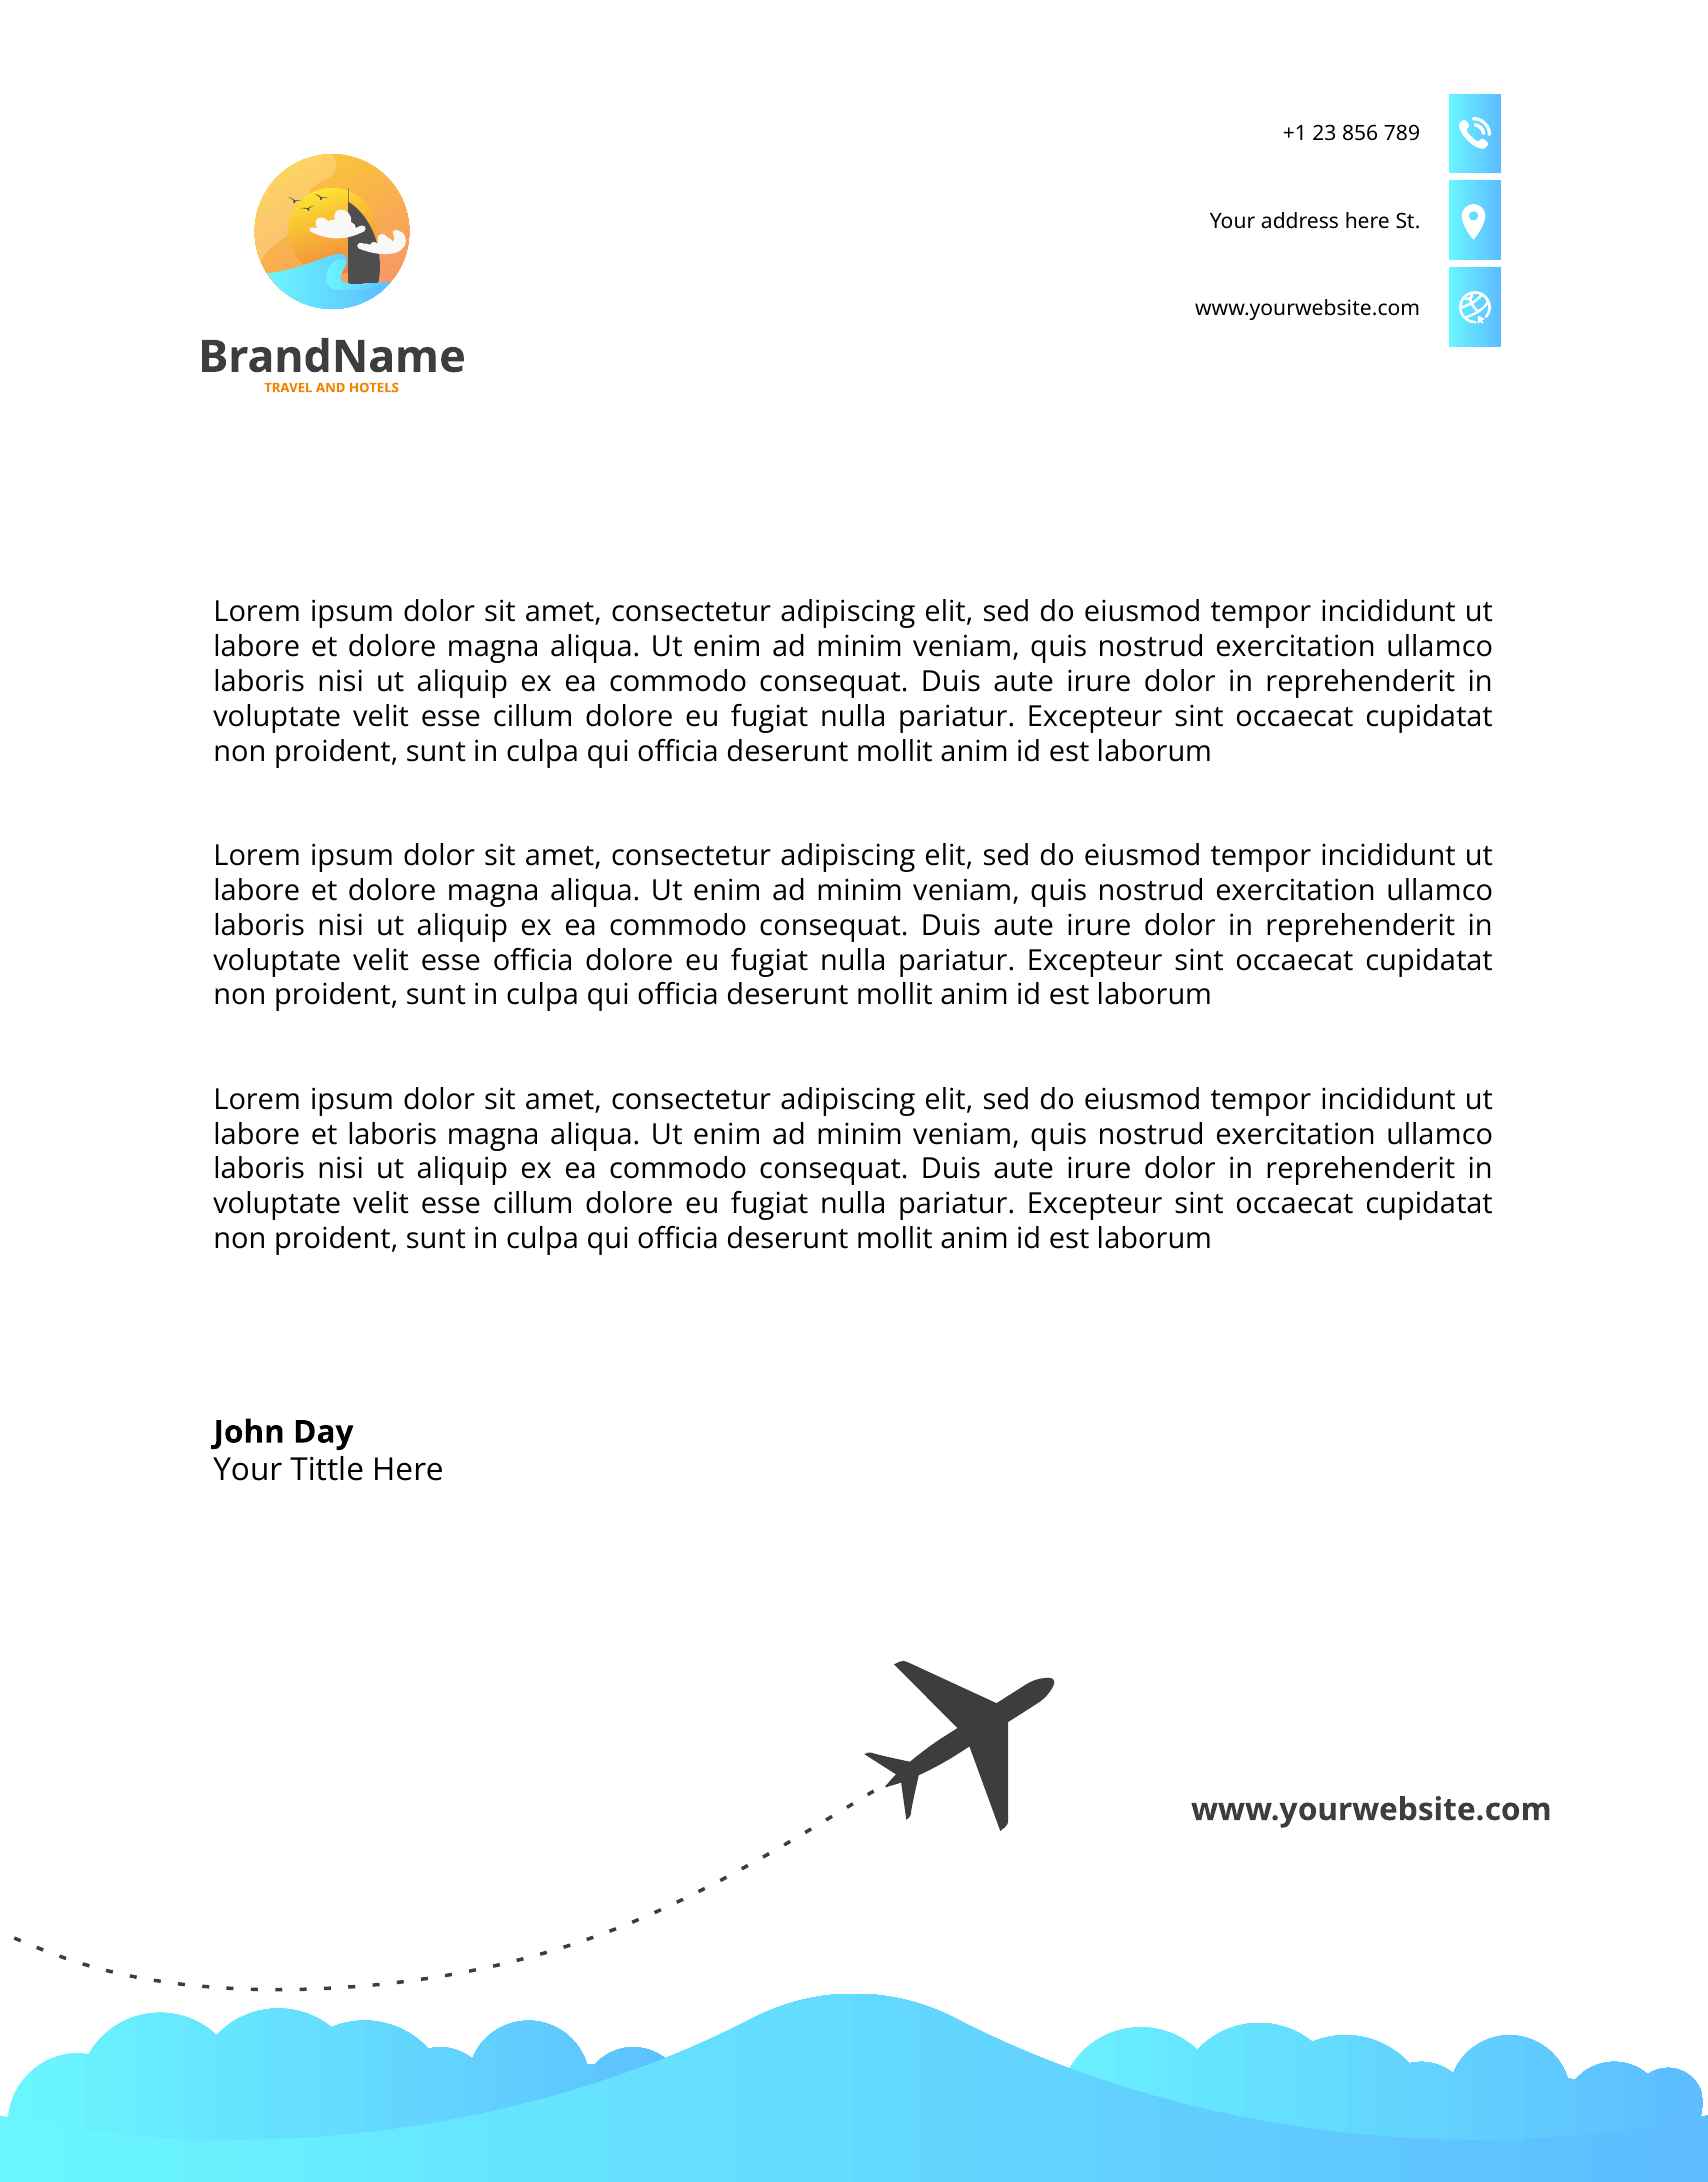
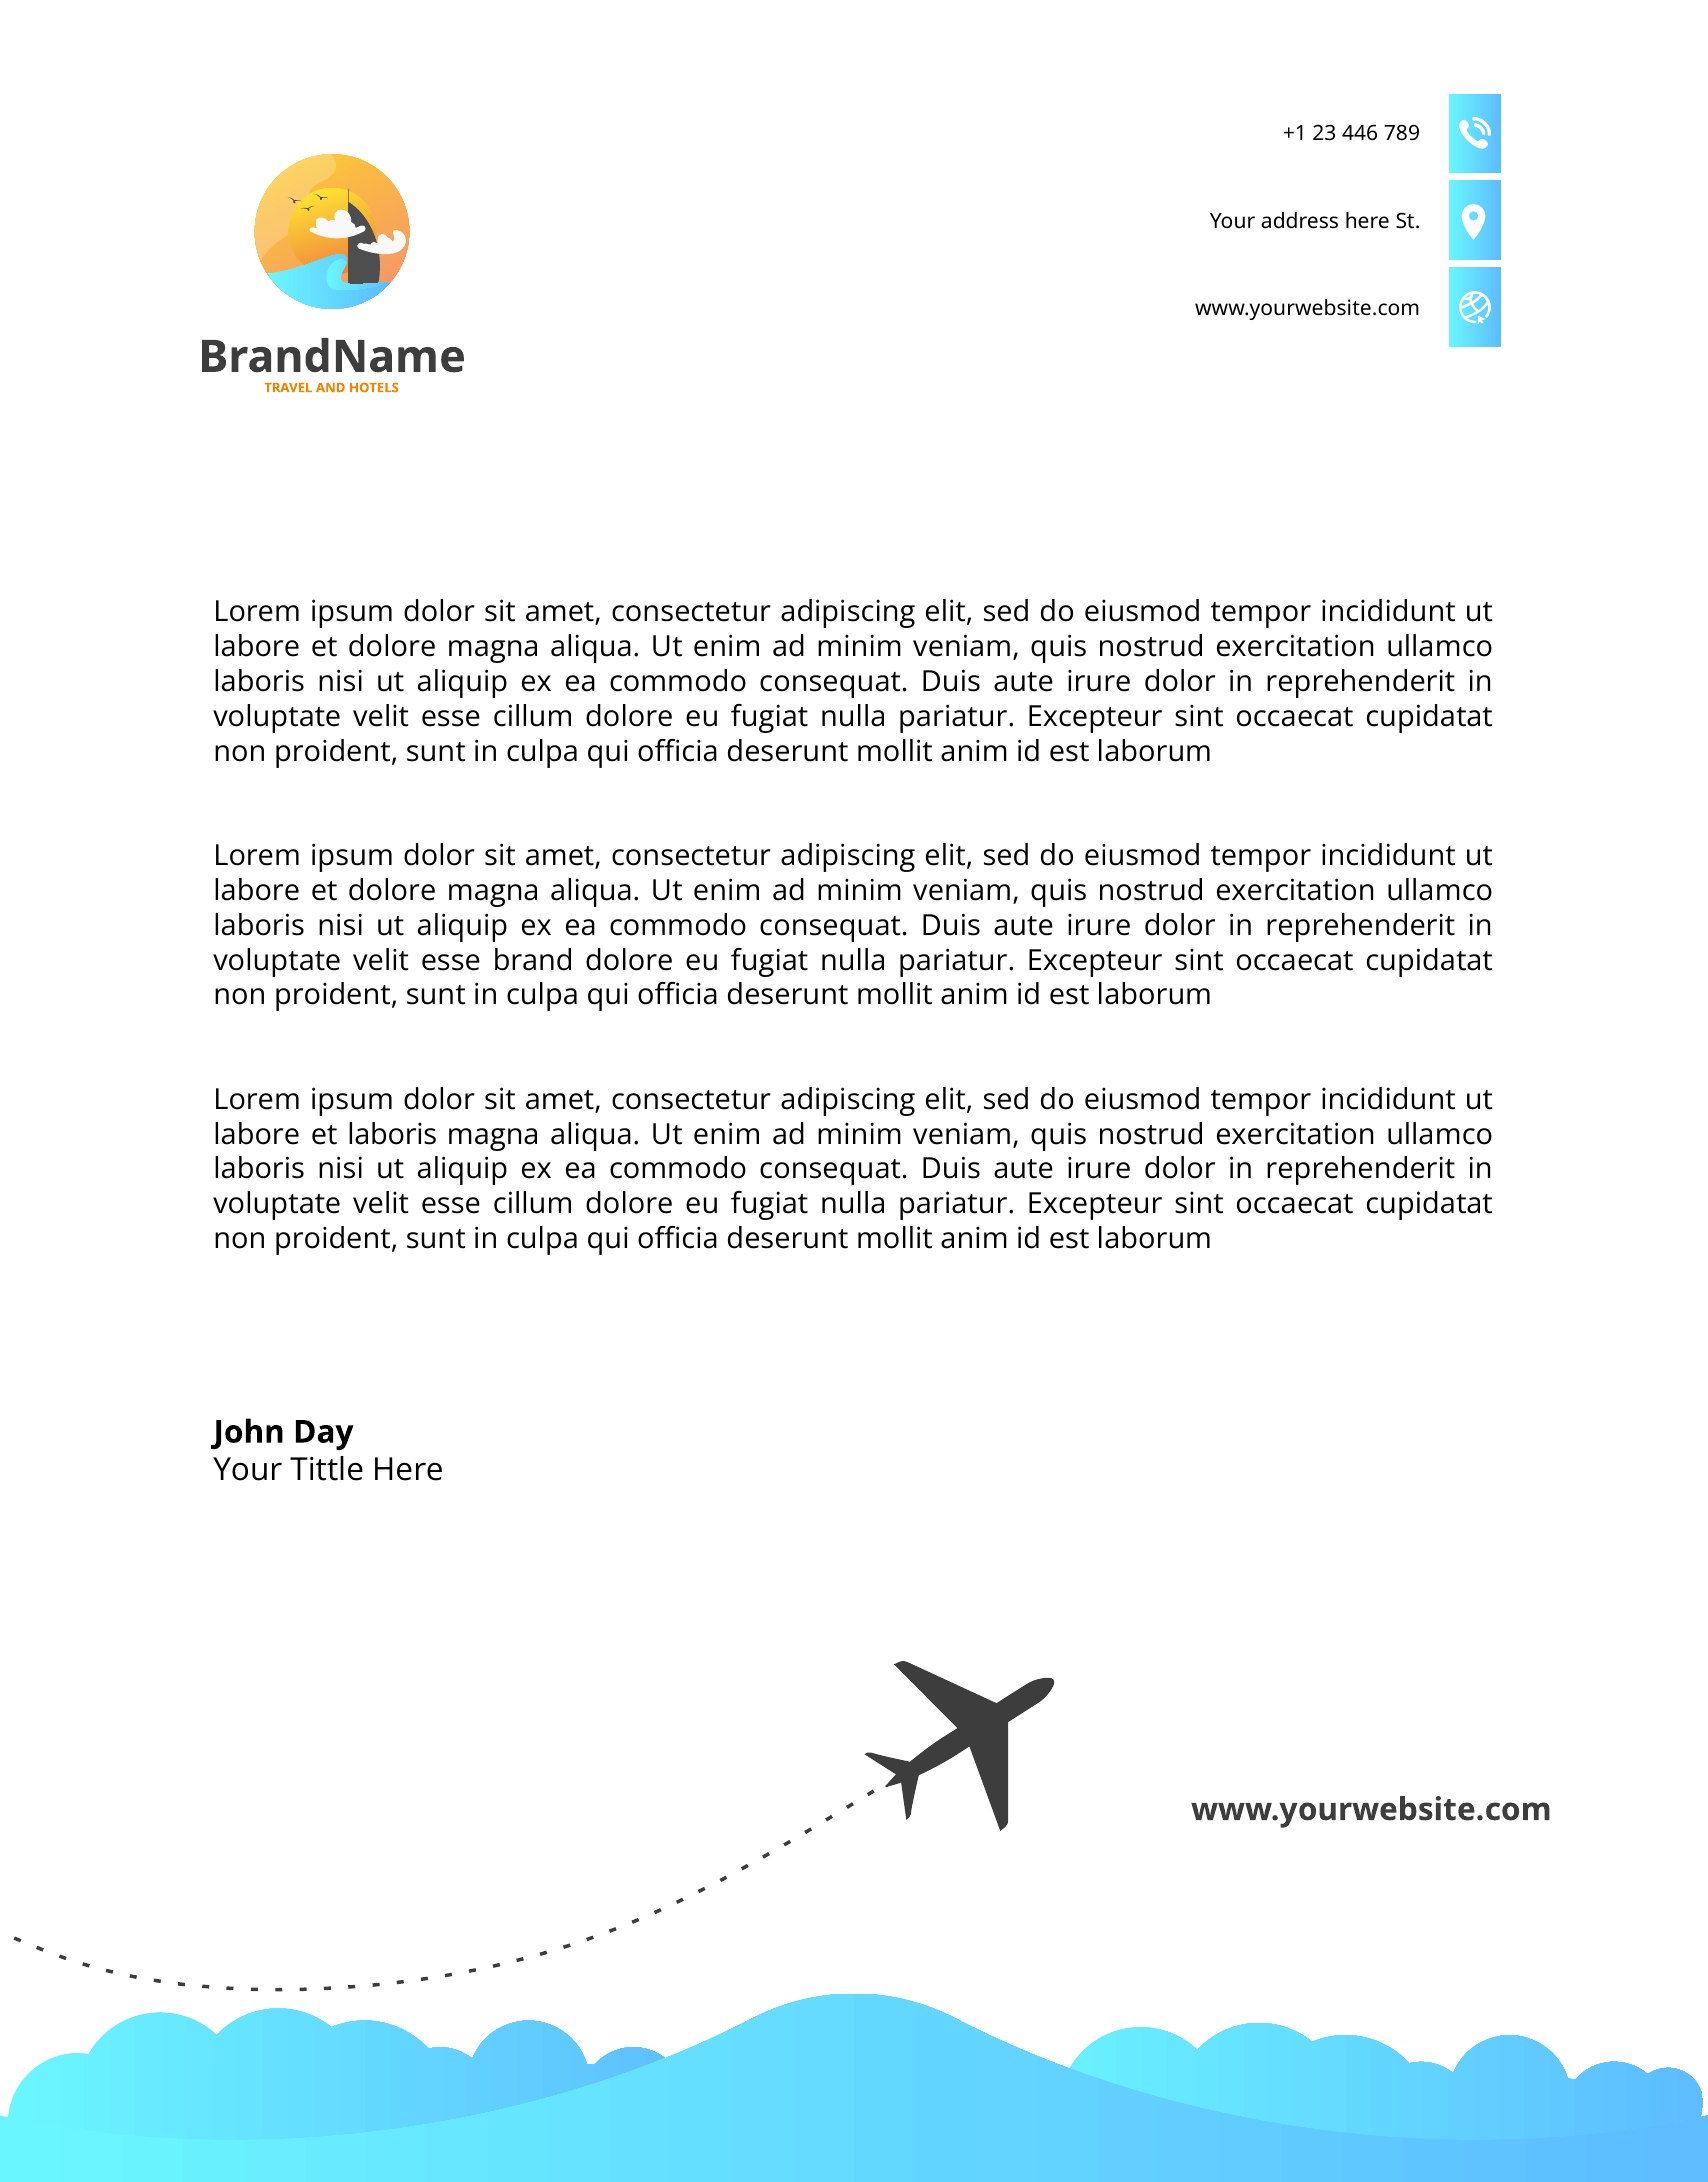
856: 856 -> 446 (1360, 134)
esse officia: officia -> brand (533, 961)
